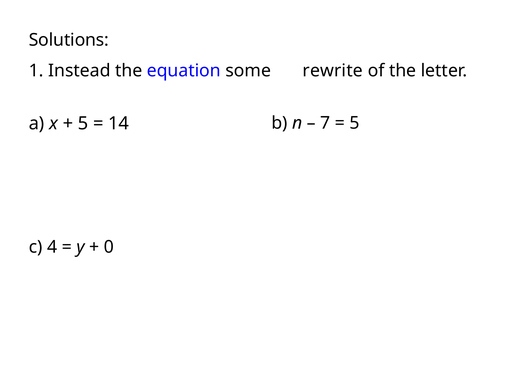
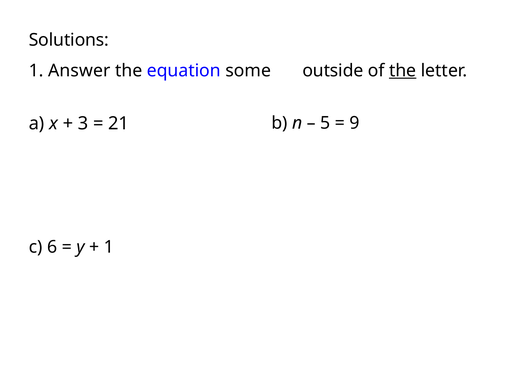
Instead: Instead -> Answer (79, 71)
rewrite: rewrite -> outside (333, 71)
the underline: none -> present (403, 71)
5: 5 -> 3 (83, 123)
14: 14 -> 21 (119, 123)
7: 7 -> 5 (325, 123)
5: 5 -> 9 (355, 123)
4: 4 -> 6 (52, 247)
0: 0 -> 1 (109, 247)
